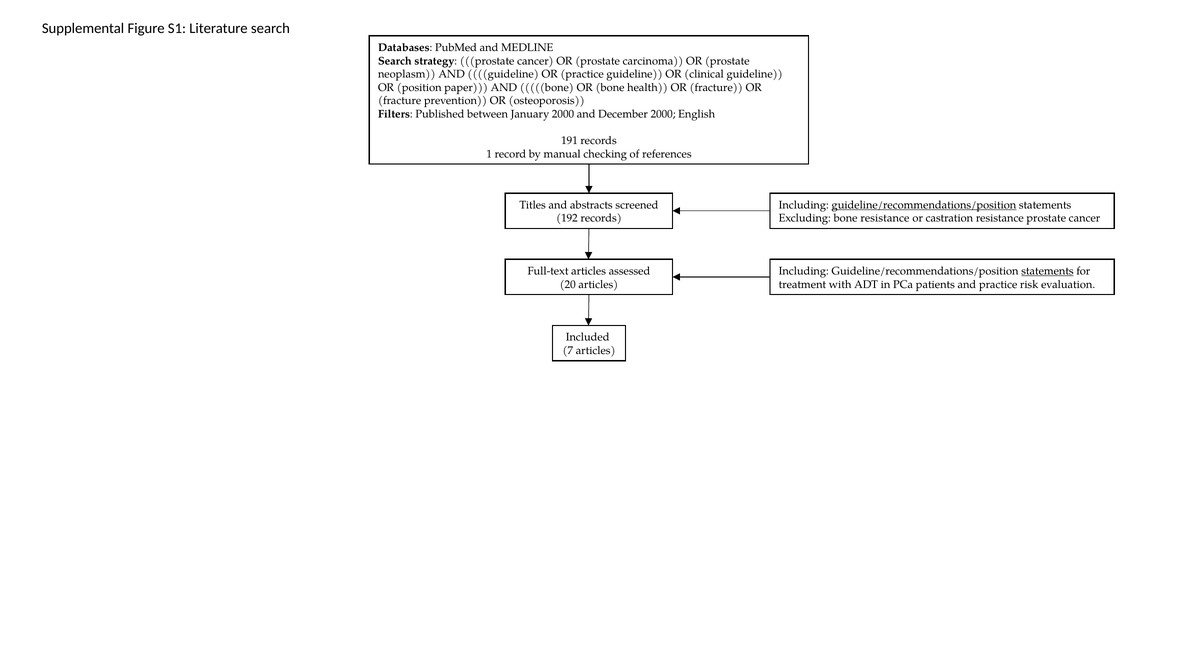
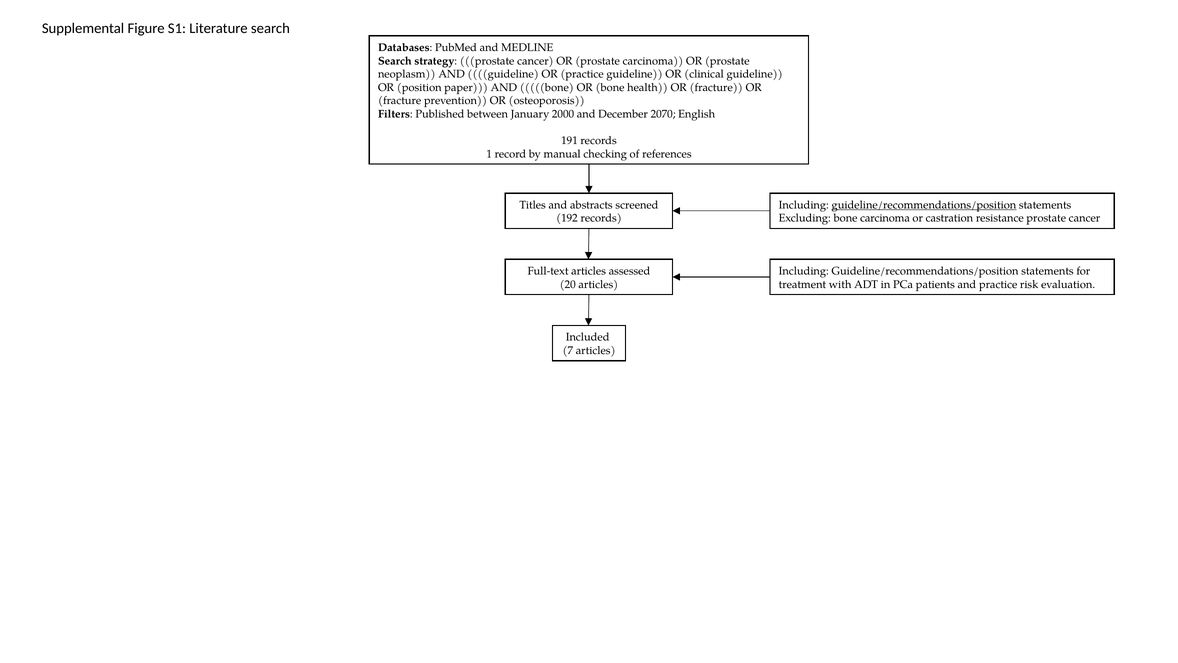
December 2000: 2000 -> 2070 (663, 114)
bone resistance: resistance -> carcinoma (885, 218)
statements underline: present -> none (1047, 271)
